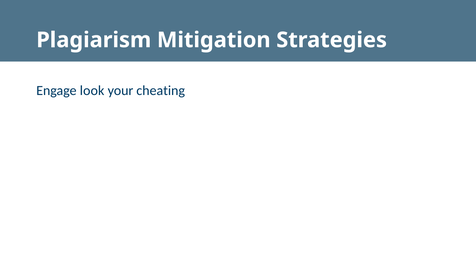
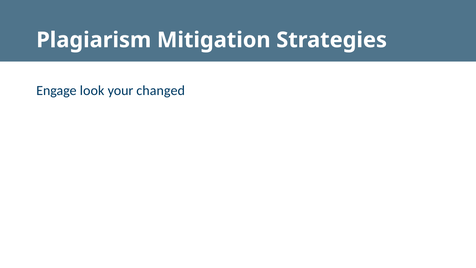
cheating: cheating -> changed (161, 91)
